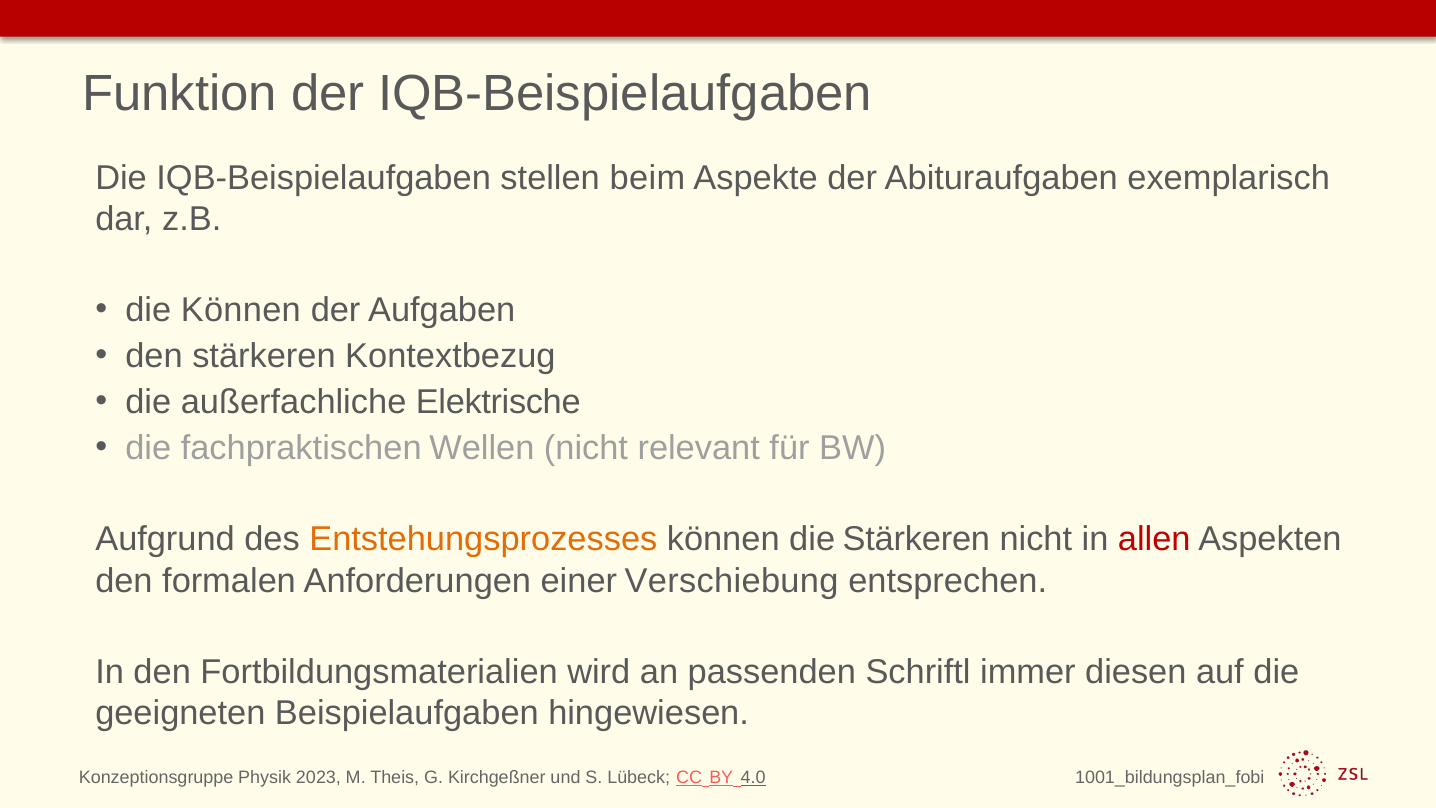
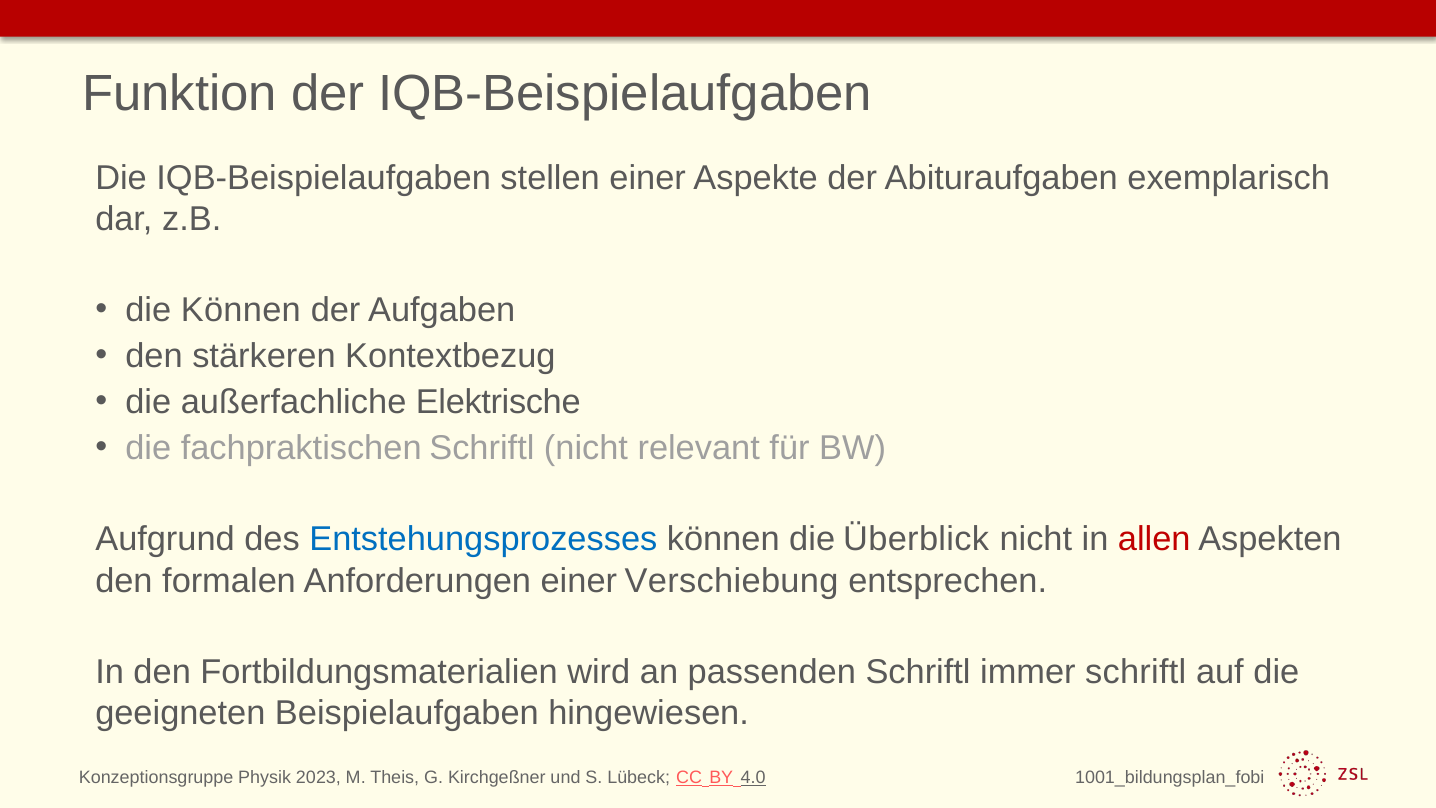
stellen beim: beim -> einer (648, 178)
fachpraktischen Wellen: Wellen -> Schriftl (482, 448)
Entstehungsprozesses colour: orange -> blue (483, 539)
die Stärkeren: Stärkeren -> Überblick (916, 539)
immer diesen: diesen -> schriftl (1136, 672)
